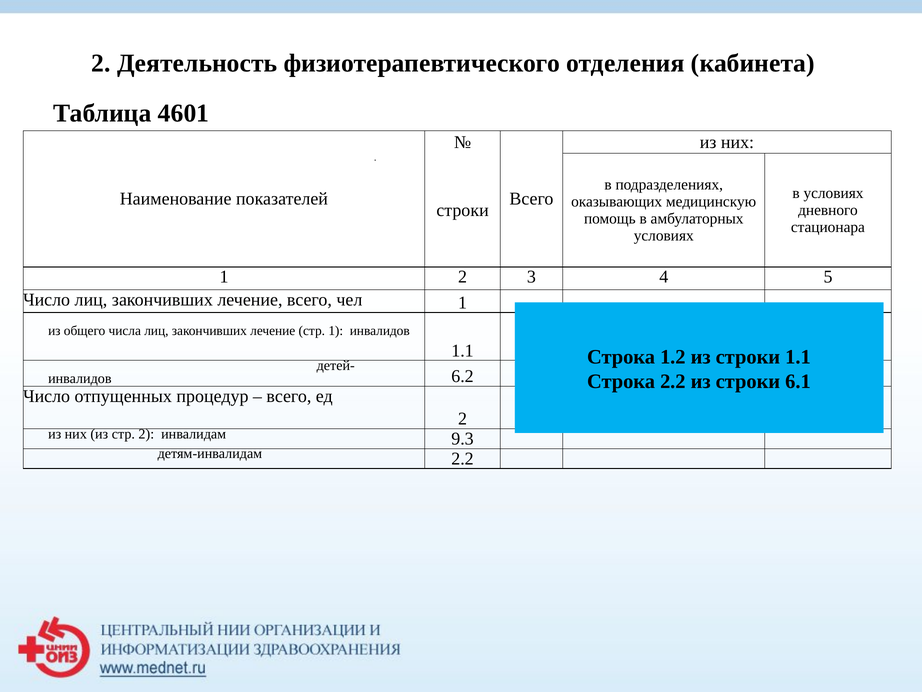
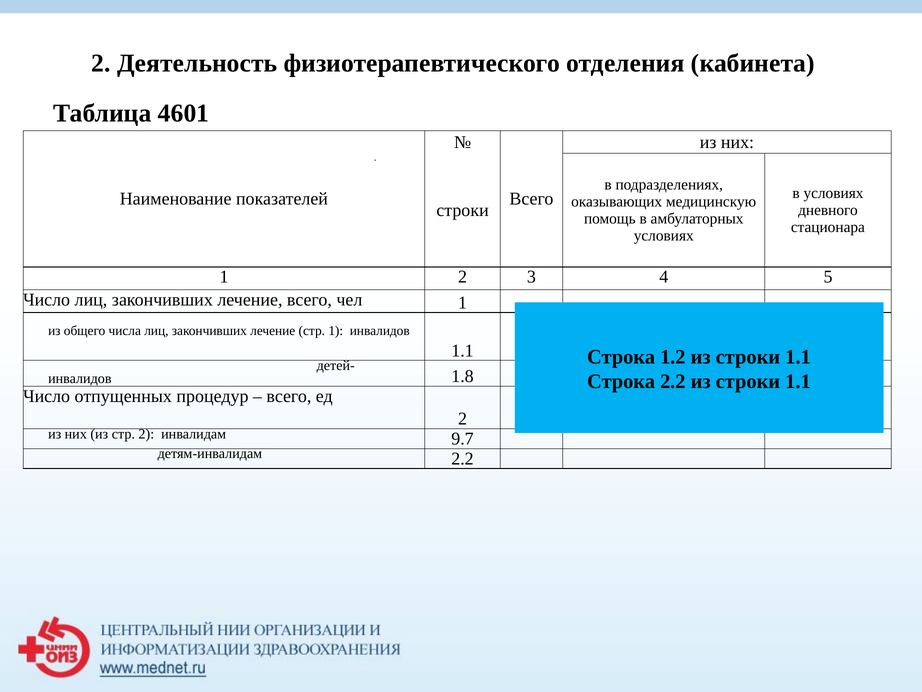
6.2: 6.2 -> 1.8 (463, 376)
2.2 из строки 6.1: 6.1 -> 1.1 (798, 381)
9.3: 9.3 -> 9.7 (463, 439)
